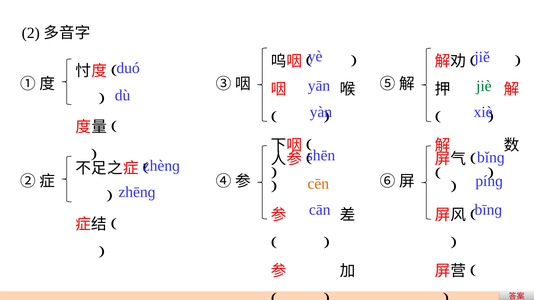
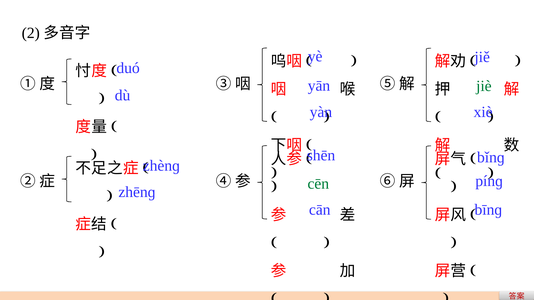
cēn colour: orange -> green (318, 184)
